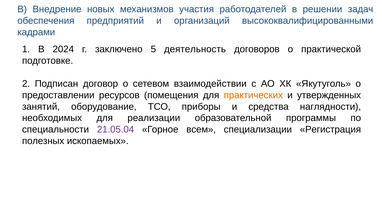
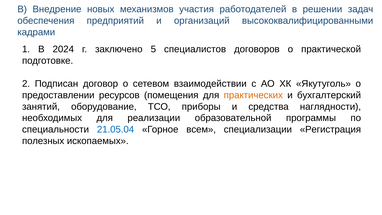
деятельность: деятельность -> специалистов (195, 49)
утвержденных: утвержденных -> бухгалтерский (329, 95)
21.05.04 colour: purple -> blue (116, 129)
